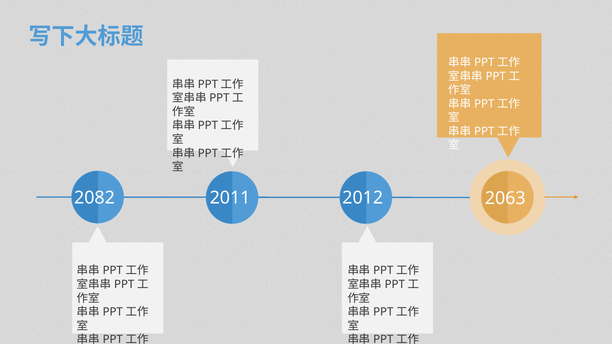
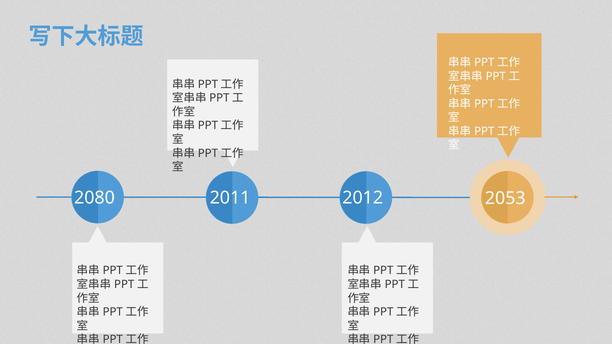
2082: 2082 -> 2080 (94, 198)
2063: 2063 -> 2053 (505, 198)
